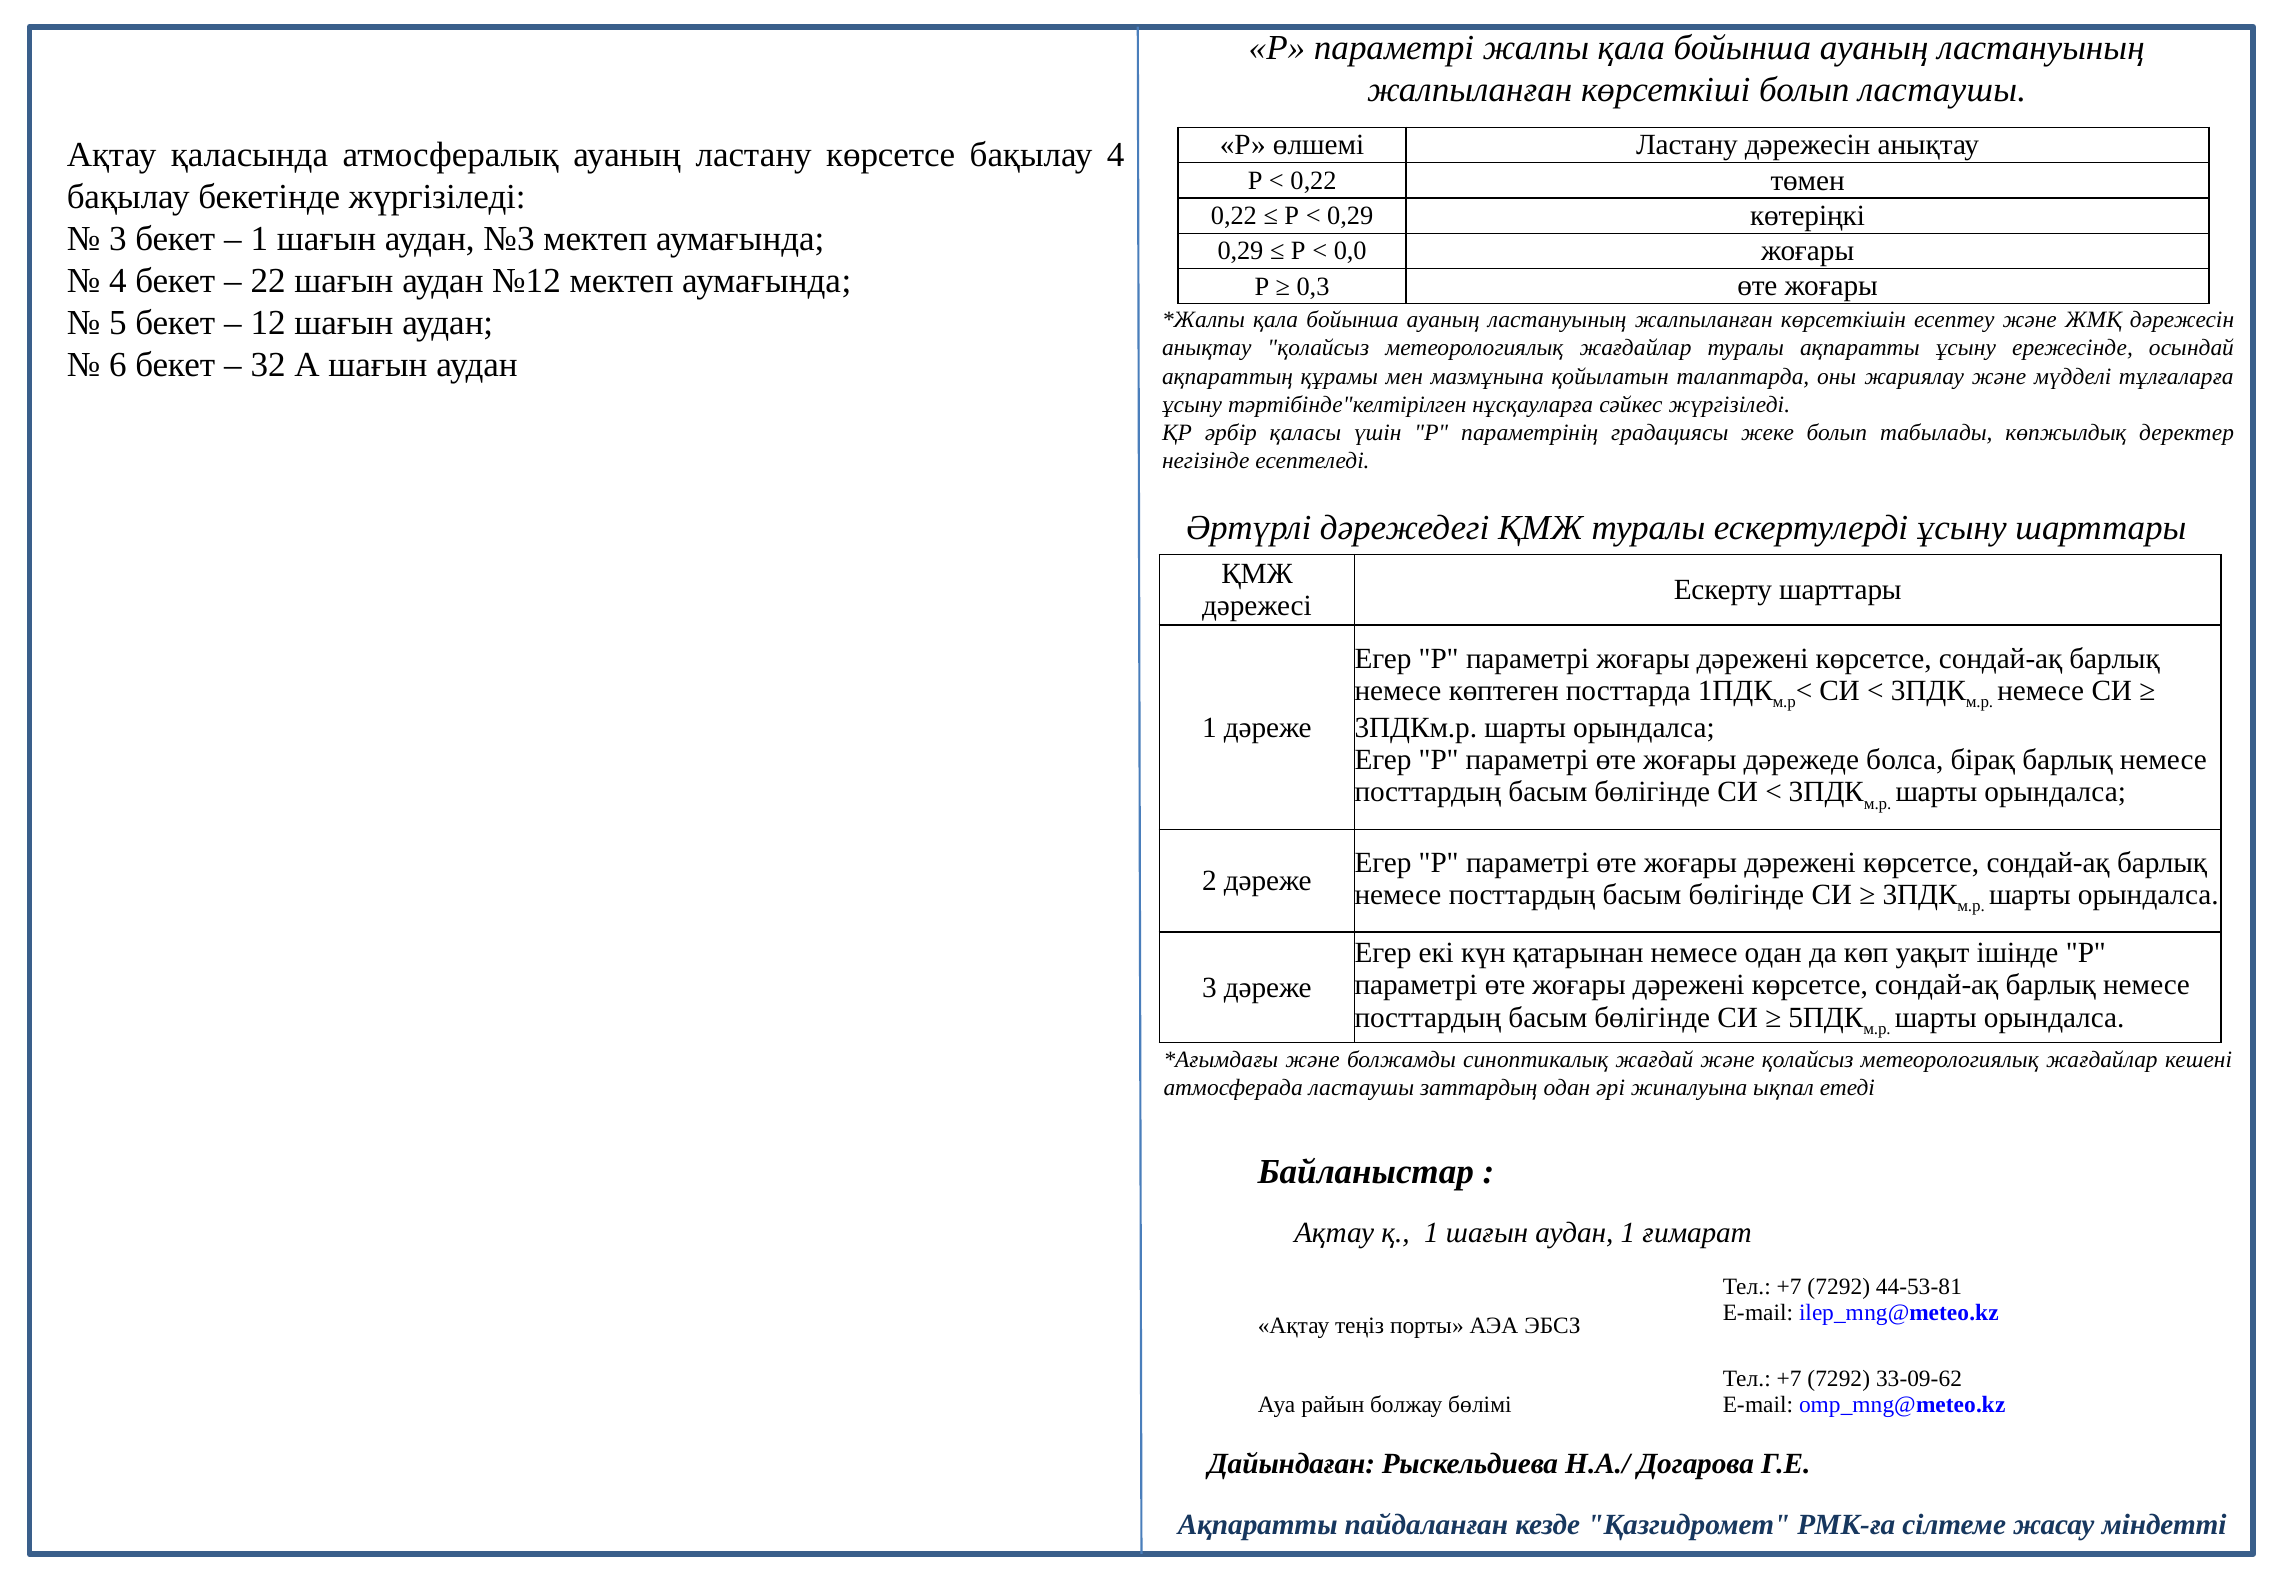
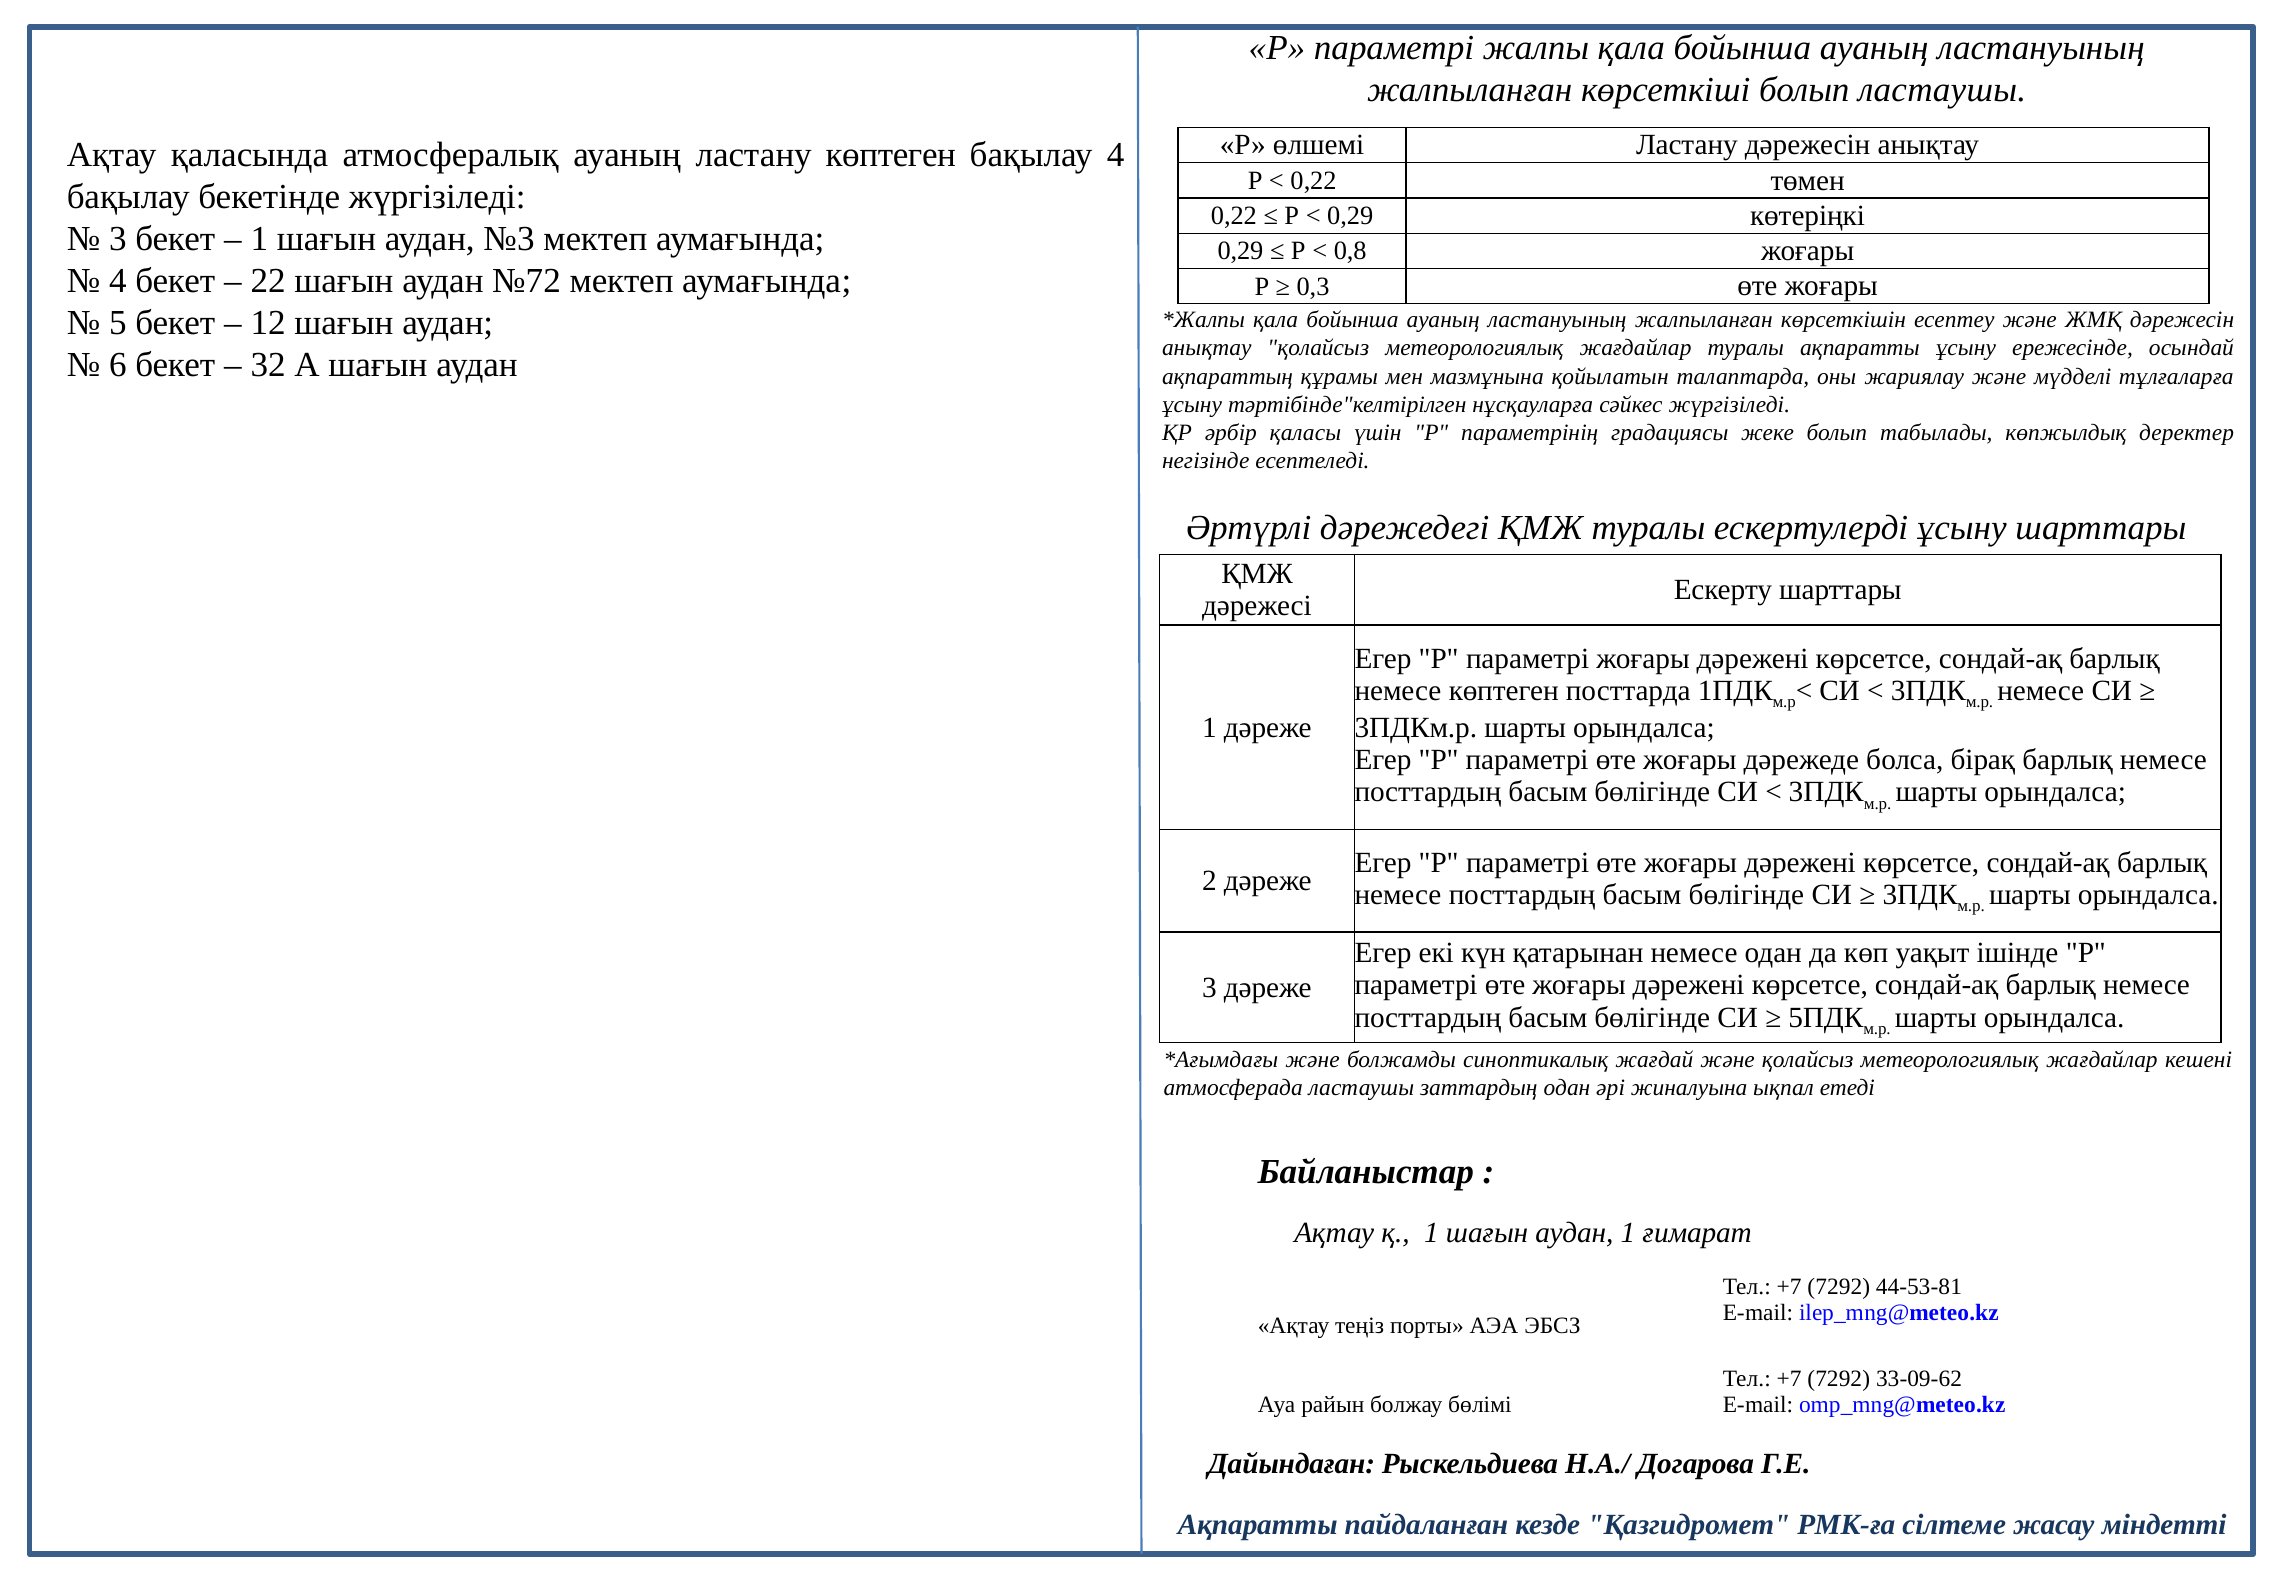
ластану көрсетсе: көрсетсе -> көптеген (891, 155)
0,0: 0,0 -> 0,8 (1350, 251)
№12: №12 -> №72 (527, 281)
